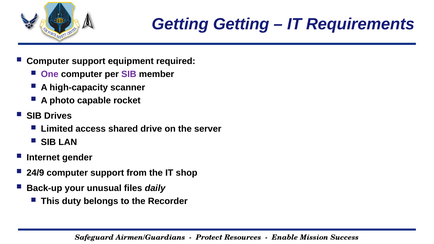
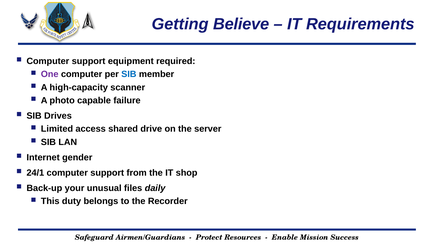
Getting Getting: Getting -> Believe (241, 24)
SIB colour: purple -> blue (129, 74)
rocket: rocket -> failure (127, 101)
24/9: 24/9 -> 24/1 (35, 173)
